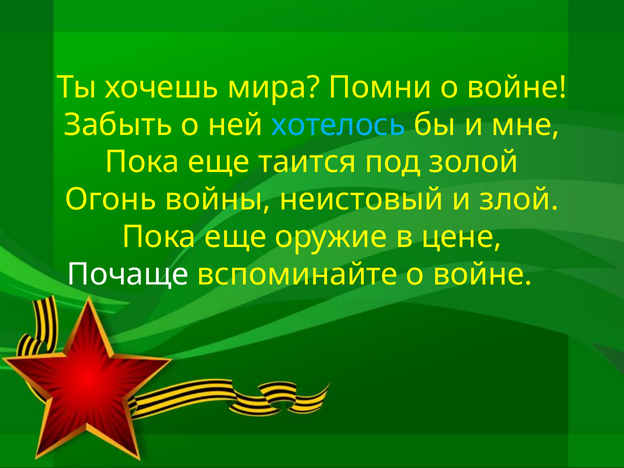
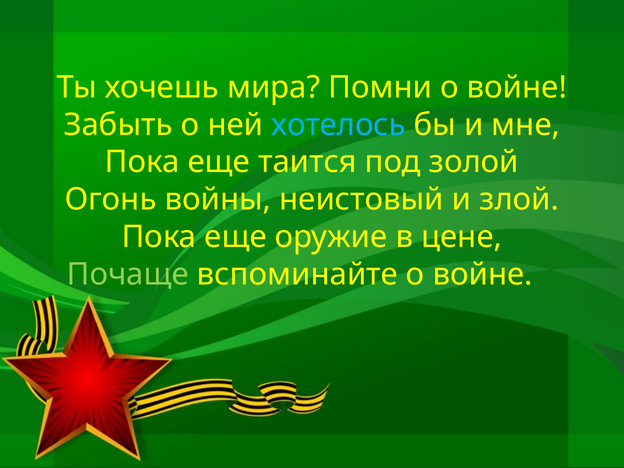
Почаще colour: white -> light green (128, 274)
